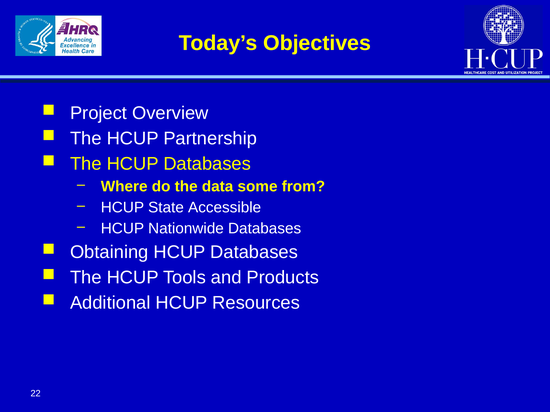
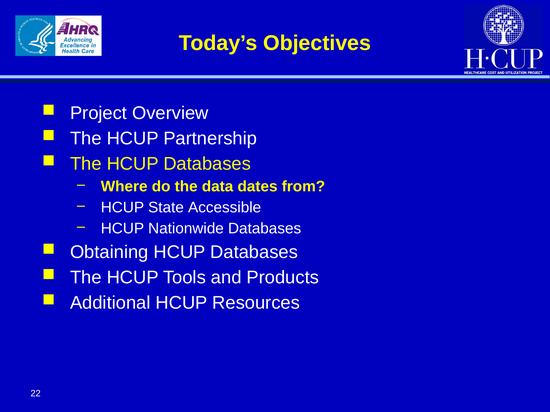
some: some -> dates (258, 187)
